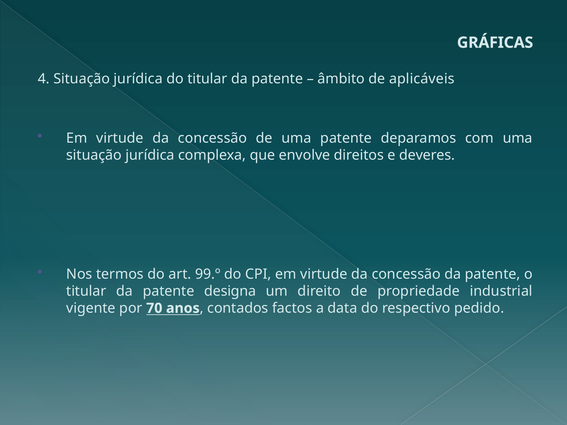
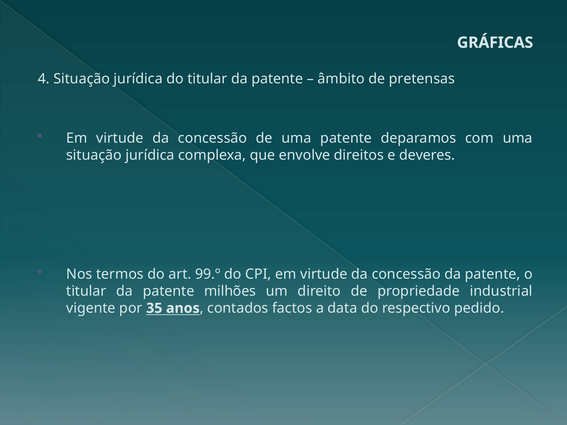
aplicáveis: aplicáveis -> pretensas (422, 79)
designa: designa -> milhões (230, 291)
70: 70 -> 35 (154, 308)
